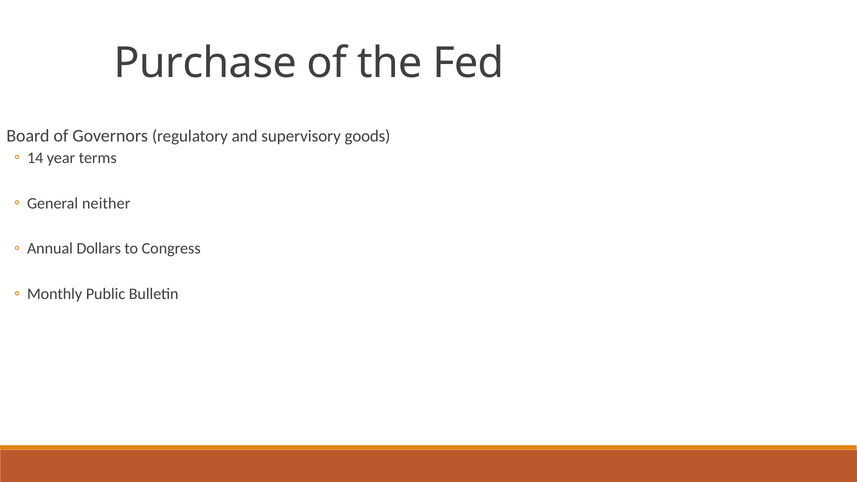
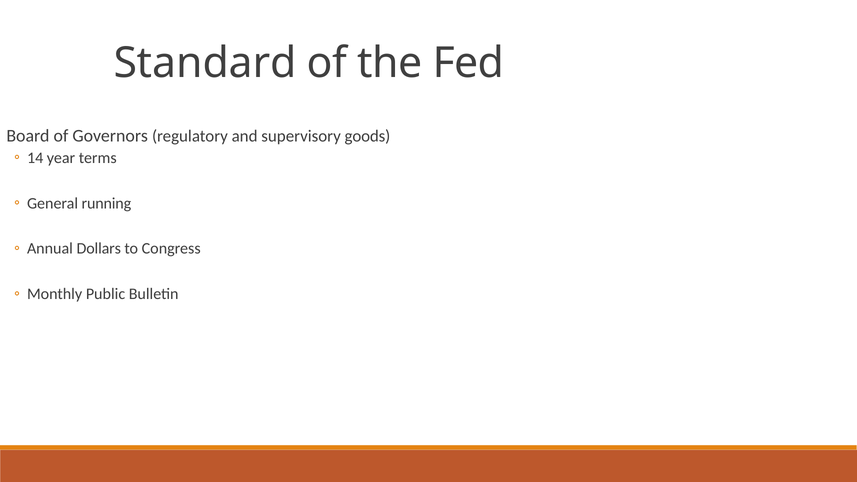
Purchase: Purchase -> Standard (205, 63)
neither: neither -> running (106, 203)
